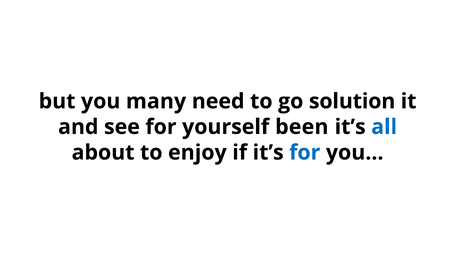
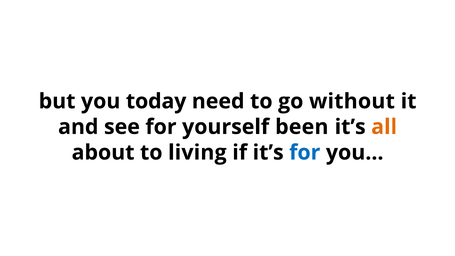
many: many -> today (156, 101)
solution: solution -> without (352, 101)
all colour: blue -> orange (384, 127)
enjoy: enjoy -> living (197, 152)
